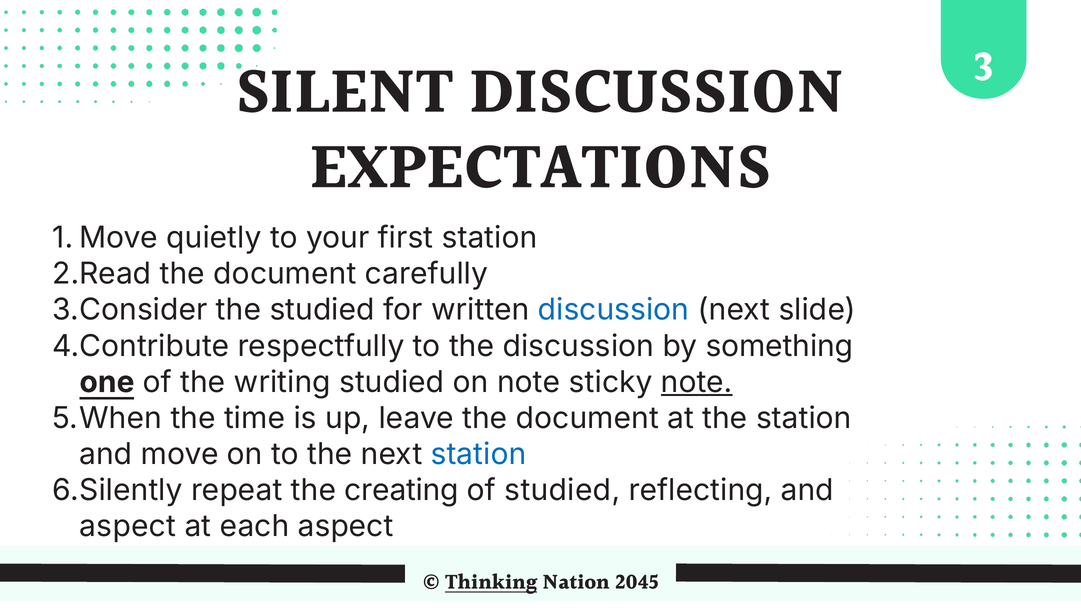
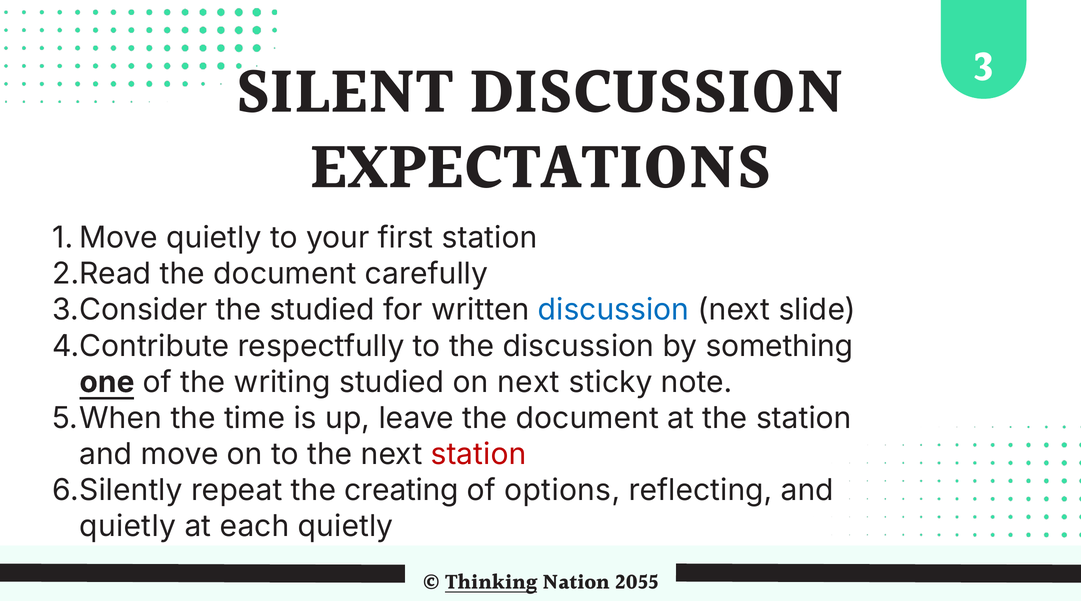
on note: note -> next (529, 382)
note underline: present -> none (697, 382)
station colour: blue -> red (478, 454)
of studied: studied -> options (562, 490)
aspect: aspect -> quietly (128, 526)
each aspect: aspect -> quietly (346, 526)
2045: 2045 -> 2055 (637, 583)
